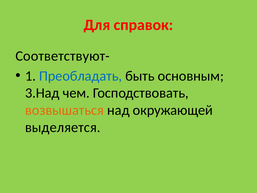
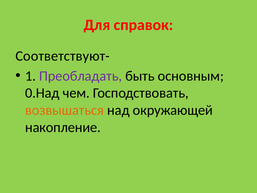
Преобладать colour: blue -> purple (81, 76)
3.Над: 3.Над -> 0.Над (42, 93)
выделяется: выделяется -> накопление (63, 127)
